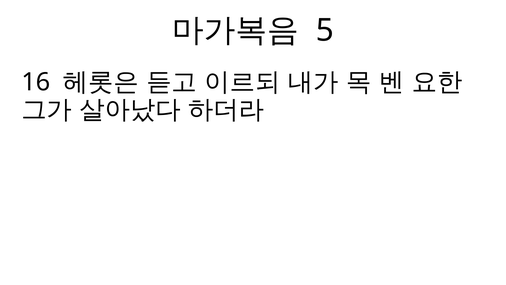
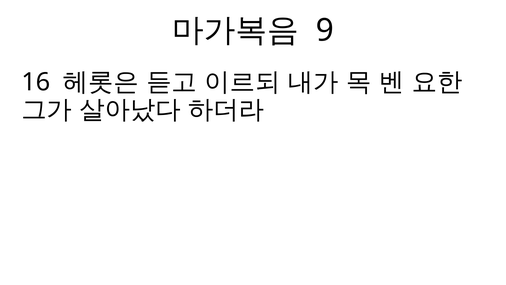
5: 5 -> 9 (325, 30)
